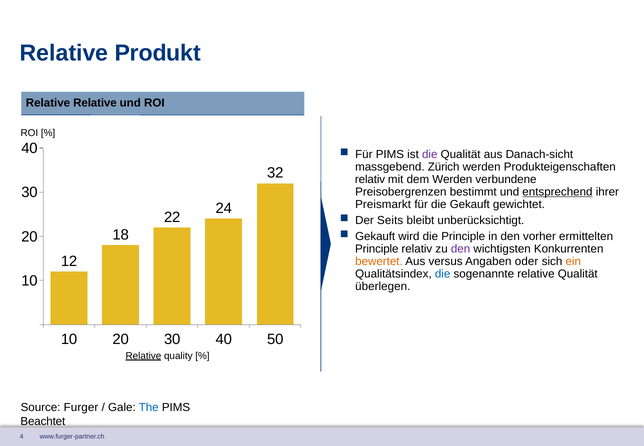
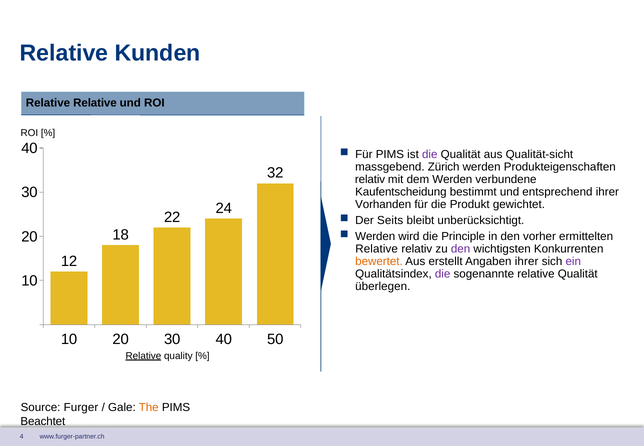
Produkt: Produkt -> Kunden (158, 53)
Danach-sicht: Danach-sicht -> Qualität-sicht (539, 154)
Preisobergrenzen: Preisobergrenzen -> Kaufentscheidung (401, 192)
entsprechend underline: present -> none (557, 192)
Preismarkt: Preismarkt -> Vorhanden (383, 204)
die Gekauft: Gekauft -> Produkt (470, 204)
Gekauft: Gekauft -> Werden (375, 236)
Principle: Principle -> Relative (377, 249)
versus: versus -> erstellt (446, 261)
Angaben oder: oder -> ihrer (527, 261)
ein colour: orange -> purple (573, 261)
die colour: blue -> purple (443, 274)
The colour: blue -> orange (149, 407)
